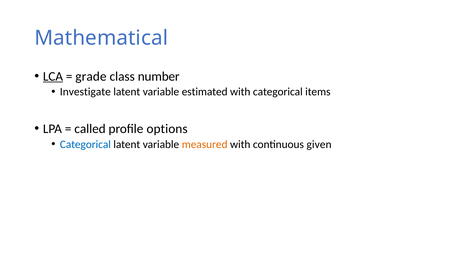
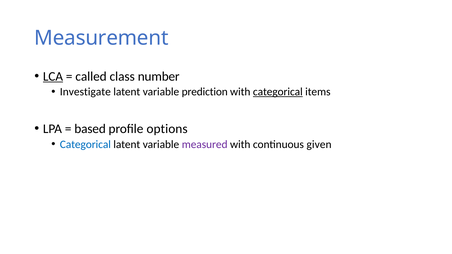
Mathematical: Mathematical -> Measurement (101, 38)
grade: grade -> called (91, 76)
estimated: estimated -> prediction (205, 92)
categorical underline: none -> present (278, 92)
called: called -> based (90, 129)
measured colour: orange -> purple (205, 144)
